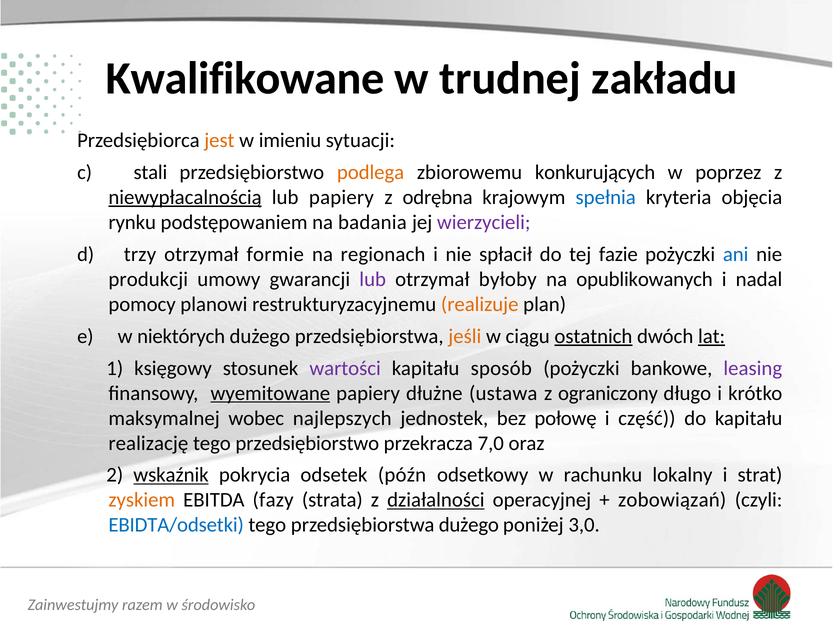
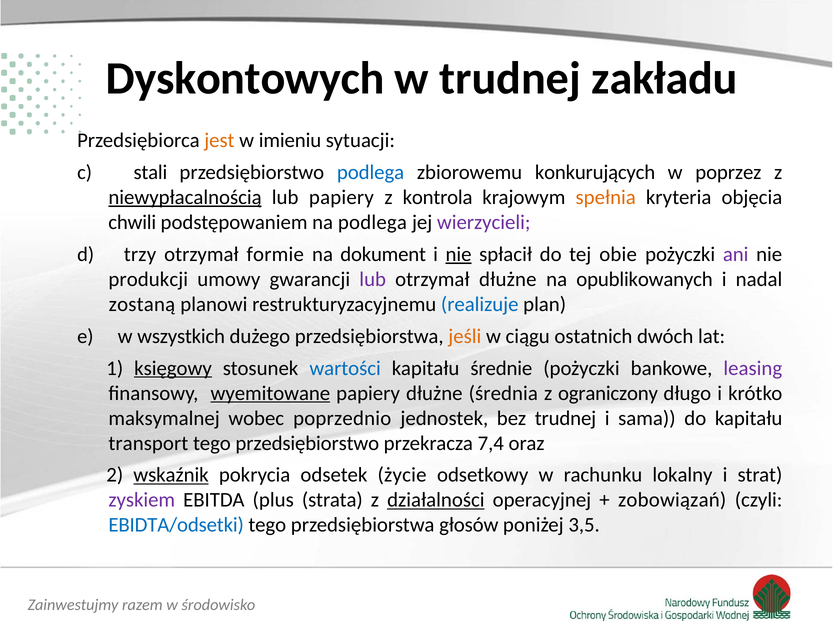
Kwalifikowane: Kwalifikowane -> Dyskontowych (245, 79)
podlega colour: orange -> blue (371, 172)
odrębna: odrębna -> kontrola (438, 197)
spełnia colour: blue -> orange (606, 197)
rynku: rynku -> chwili (132, 222)
na badania: badania -> podlega (372, 222)
regionach: regionach -> dokument (383, 254)
nie underline: none -> present (459, 254)
fazie: fazie -> obie (618, 254)
ani colour: blue -> purple (736, 254)
otrzymał byłoby: byłoby -> dłużne (508, 279)
pomocy: pomocy -> zostaną (142, 304)
realizuje colour: orange -> blue (480, 304)
niektórych: niektórych -> wszystkich (181, 336)
ostatnich underline: present -> none (593, 336)
lat underline: present -> none (712, 336)
księgowy underline: none -> present (173, 368)
wartości colour: purple -> blue (345, 368)
sposób: sposób -> średnie (501, 368)
ustawa: ustawa -> średnia (503, 393)
najlepszych: najlepszych -> poprzednio (342, 418)
bez połowę: połowę -> trudnej (565, 418)
część: część -> sama (647, 418)
realizację: realizację -> transport (148, 443)
7,0: 7,0 -> 7,4 (491, 443)
późn: późn -> życie (402, 475)
zyskiem colour: orange -> purple (142, 500)
fazy: fazy -> plus (273, 500)
przedsiębiorstwa dużego: dużego -> głosów (469, 525)
3,0: 3,0 -> 3,5 (584, 525)
